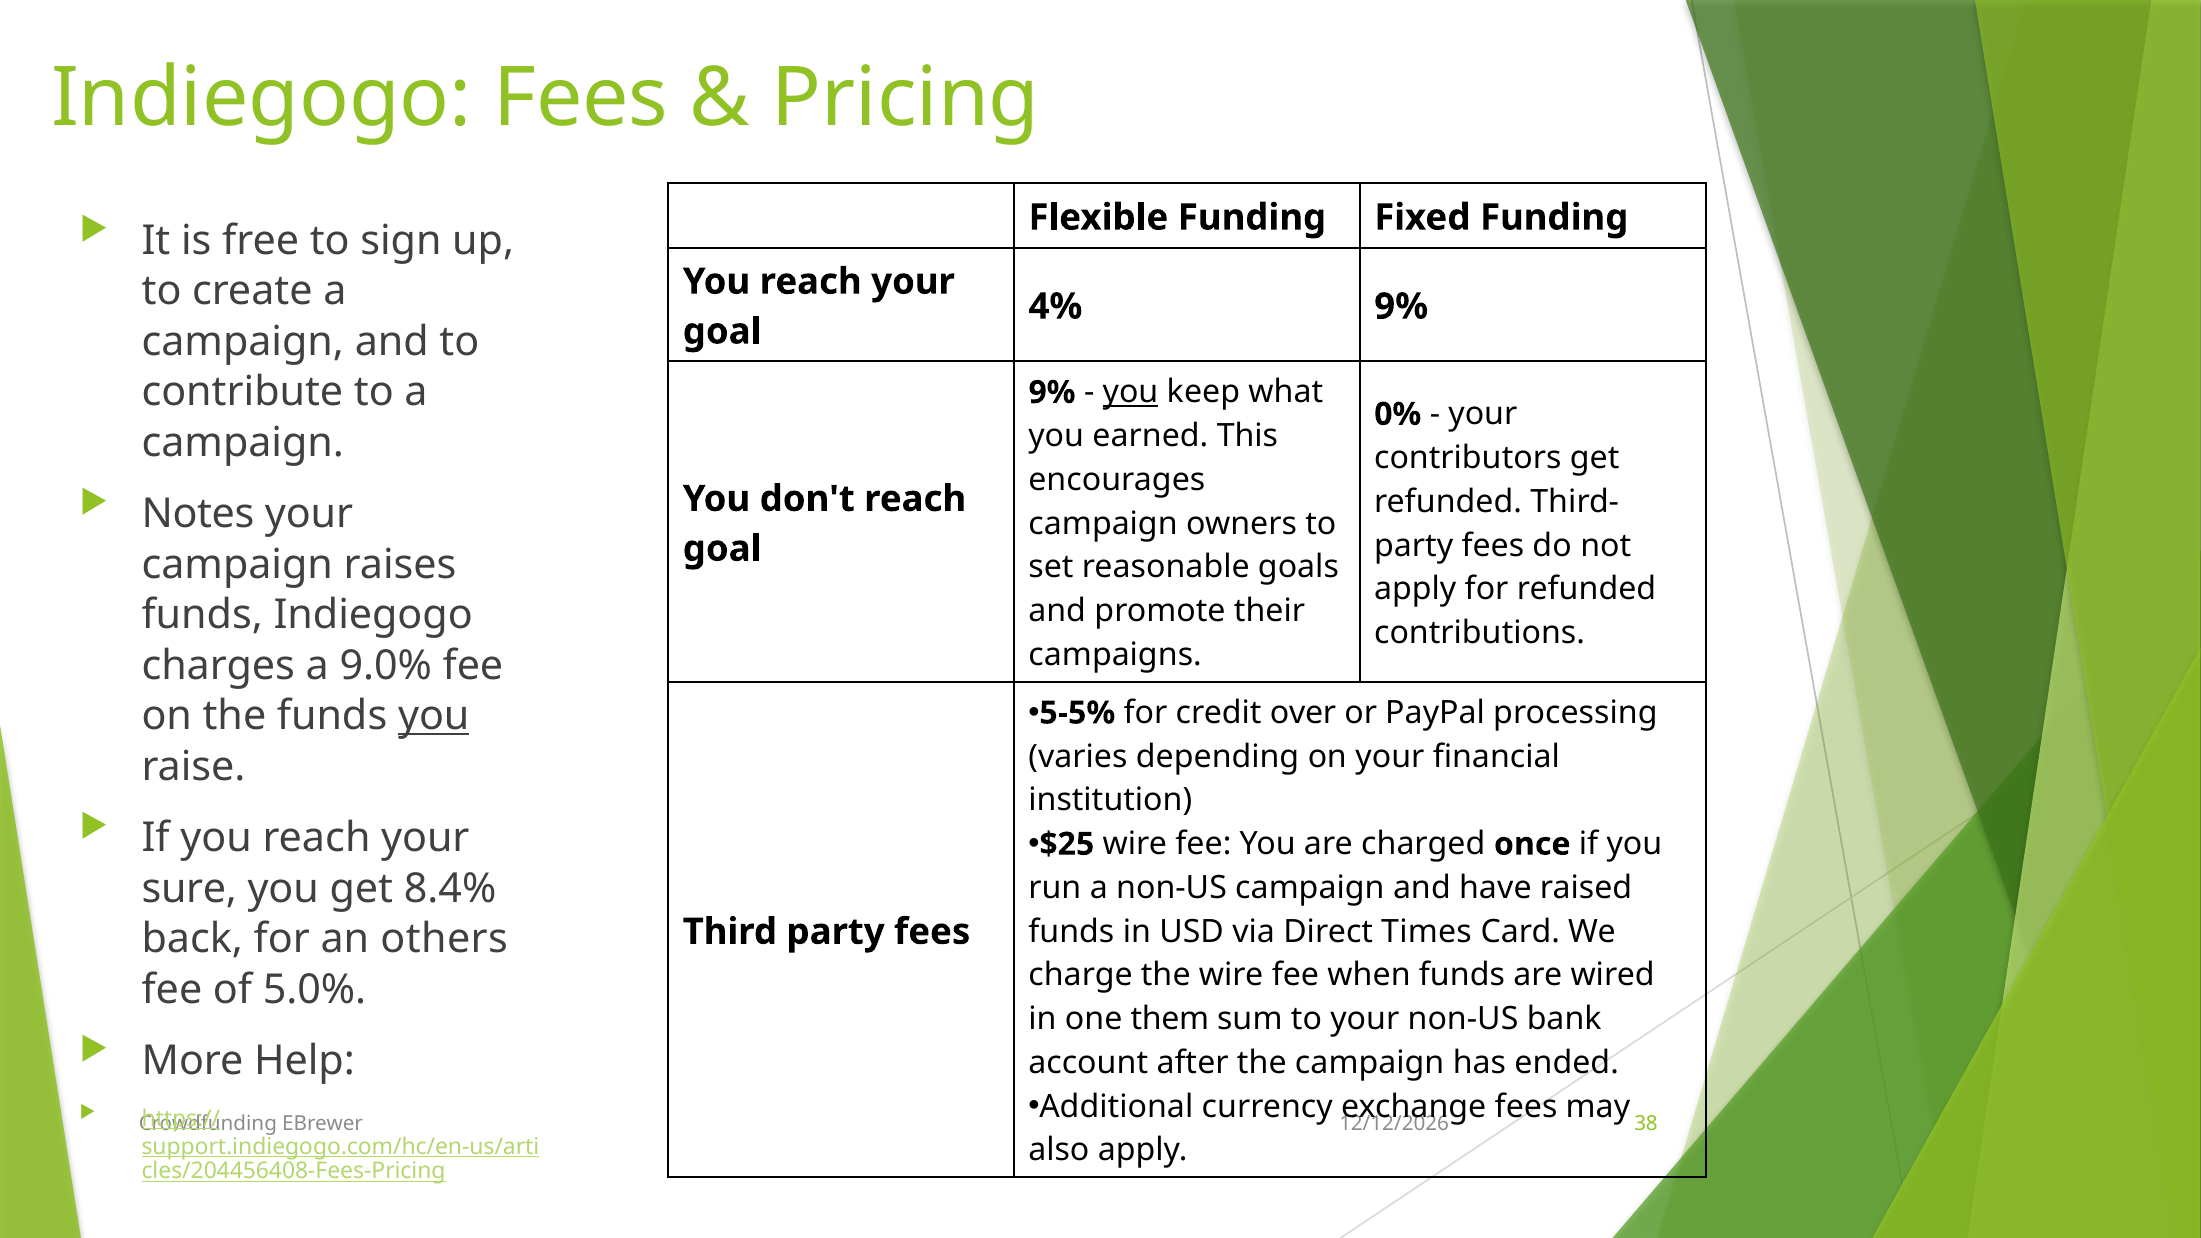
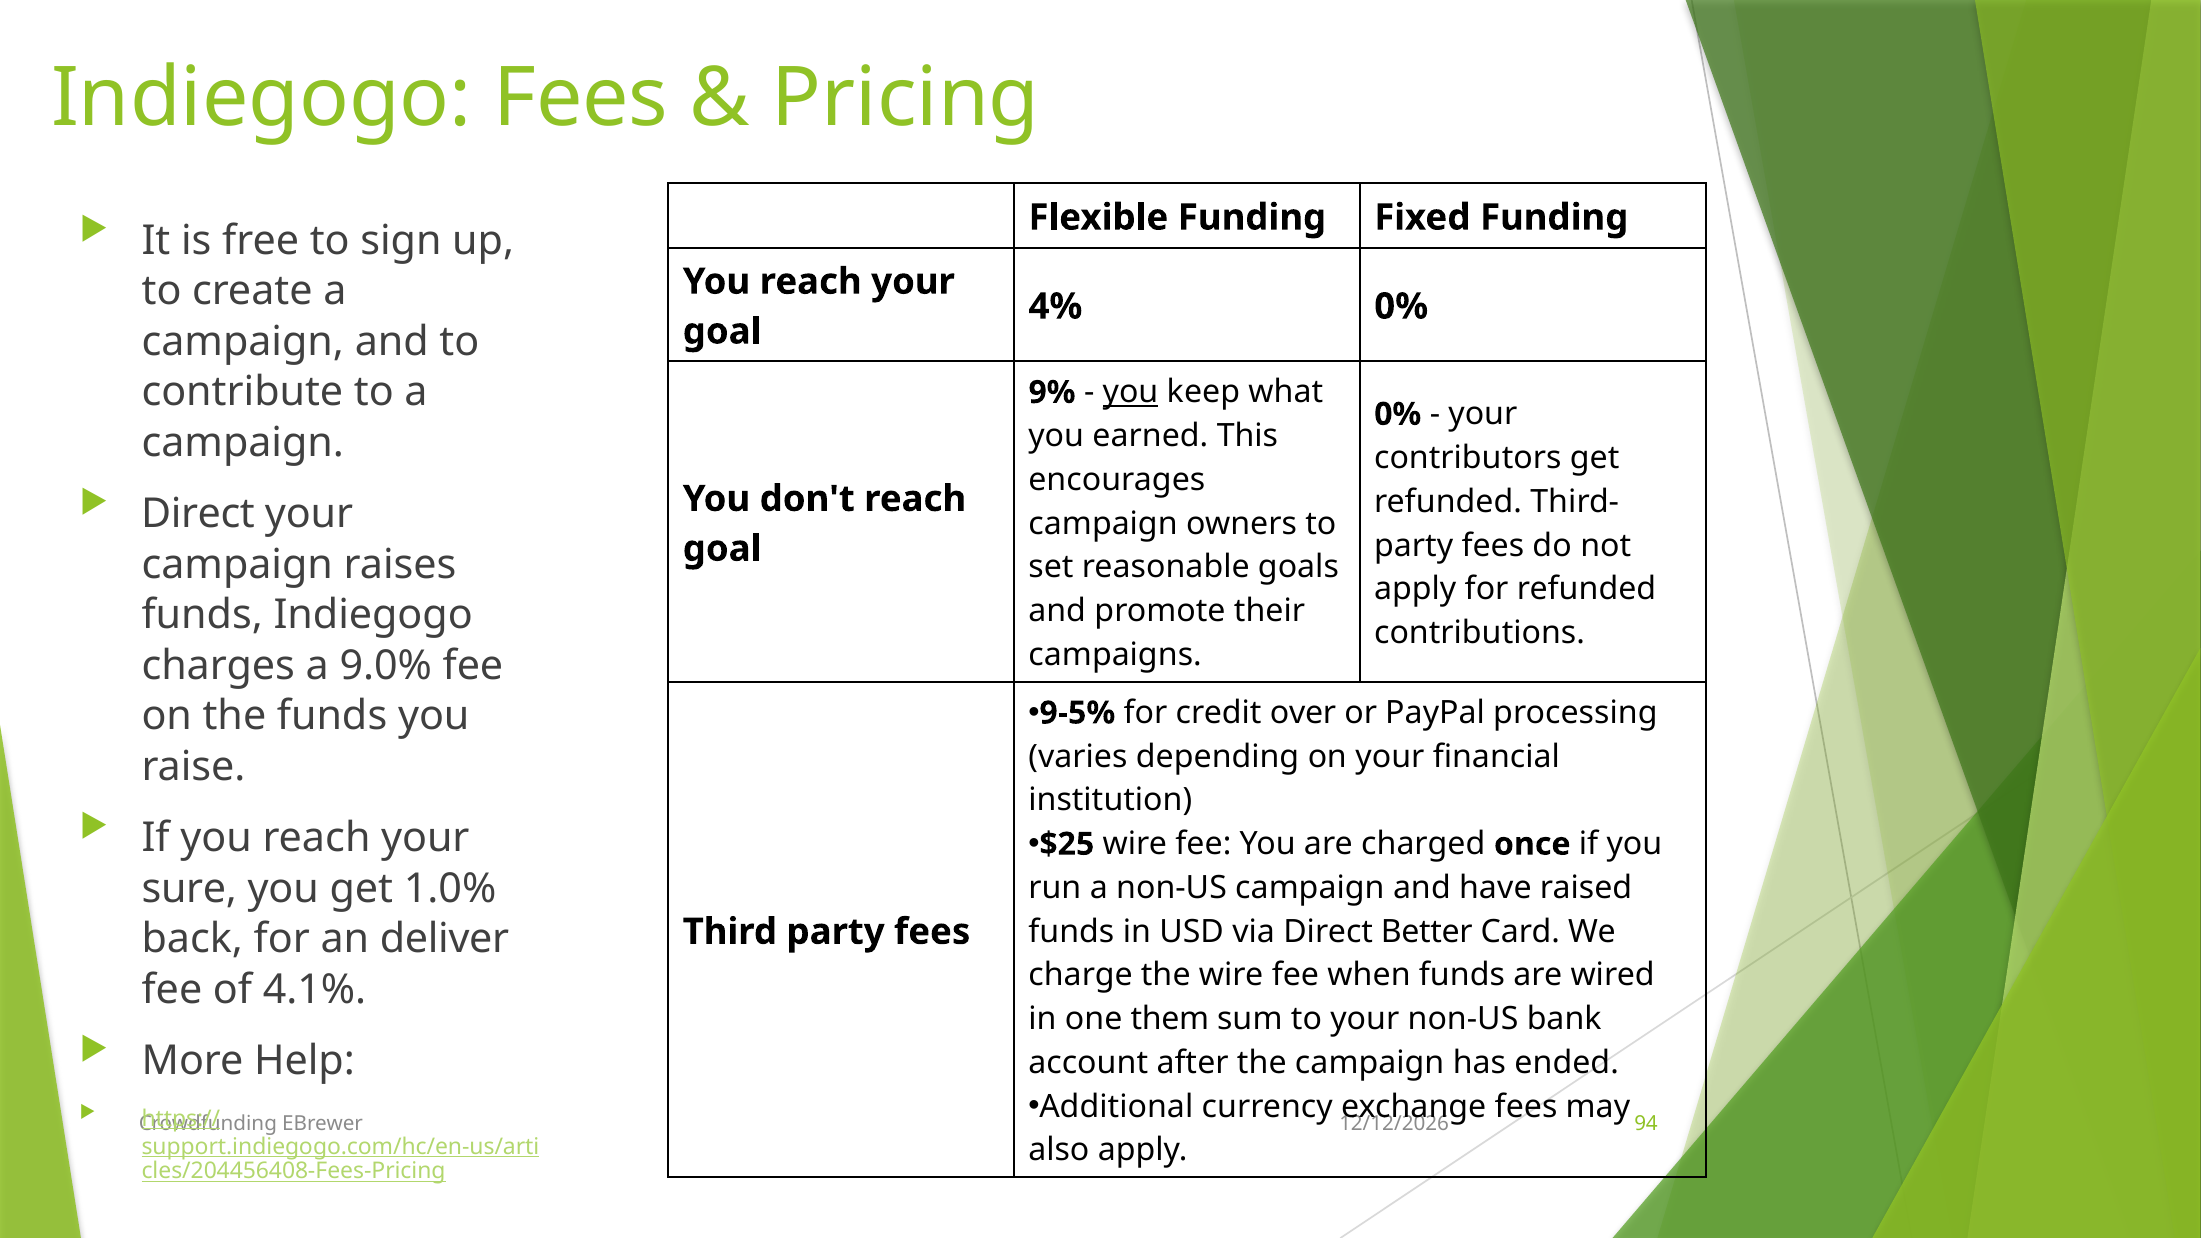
4% 9%: 9% -> 0% (1401, 307)
Notes: Notes -> Direct (198, 514)
5-5%: 5-5% -> 9-5% (1077, 713)
you underline: present -> none (434, 716)
8.4%: 8.4% -> 1.0% (450, 889)
Times: Times -> Better (1427, 932)
others: others -> deliver (445, 939)
5.0%: 5.0% -> 4.1% (315, 990)
38: 38 -> 94 (1646, 1123)
